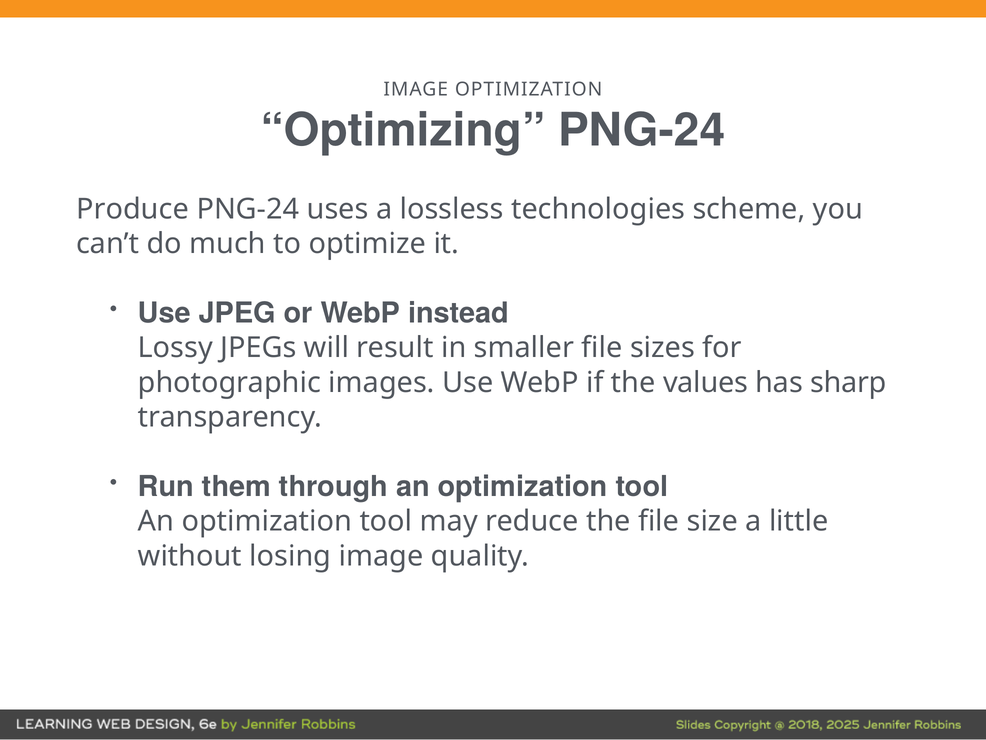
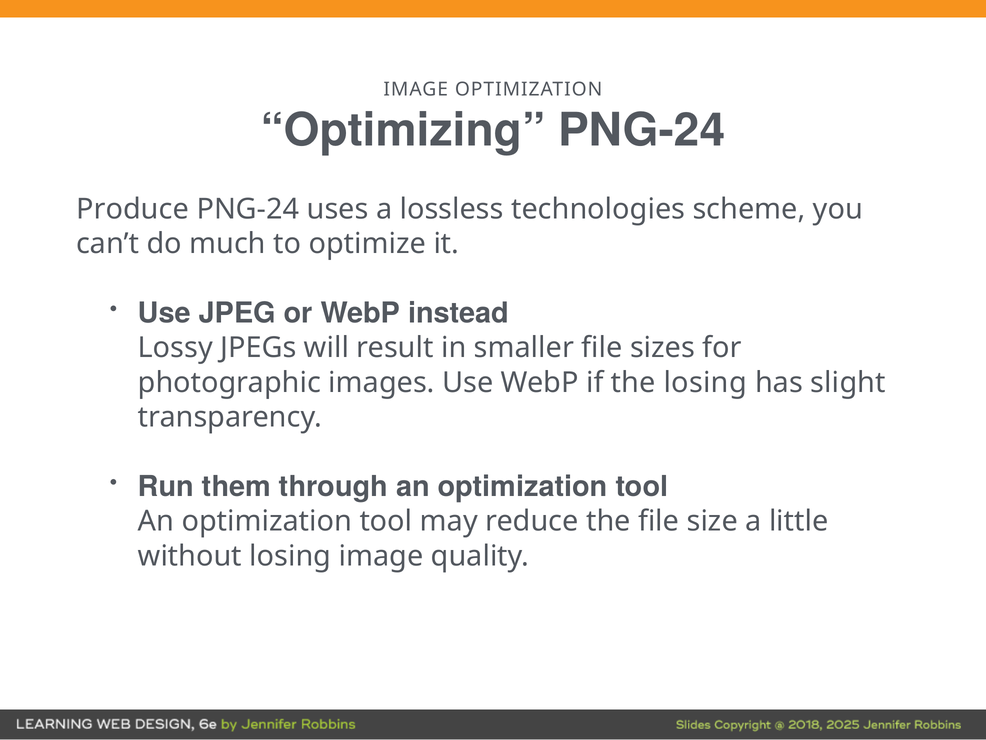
the values: values -> losing (705, 382)
sharp: sharp -> slight (848, 382)
